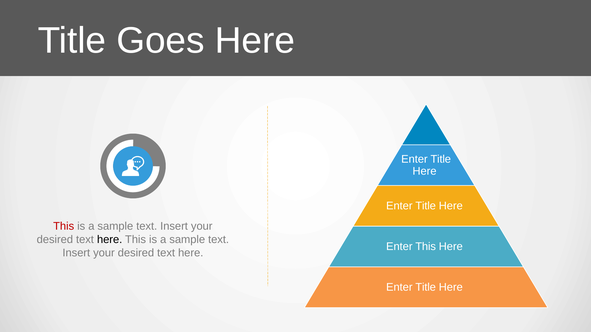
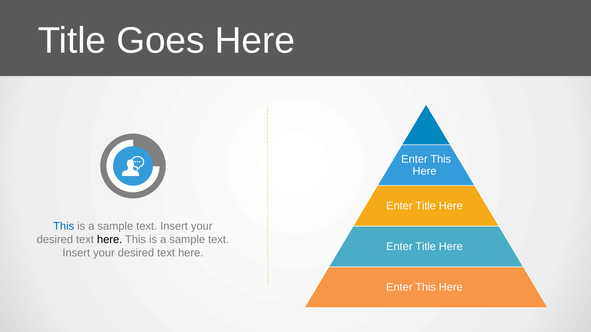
Title: Title -> This (441, 159)
This colour: red -> blue (64, 226)
This: This -> Title (426, 247)
Title: Title -> This (426, 288)
